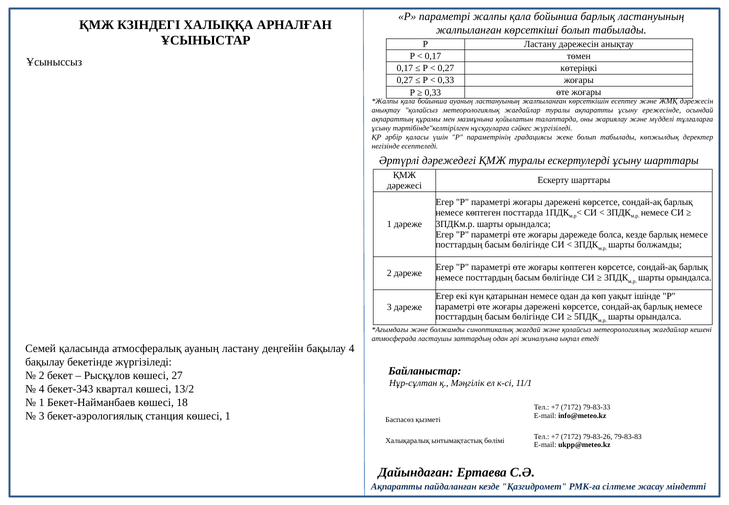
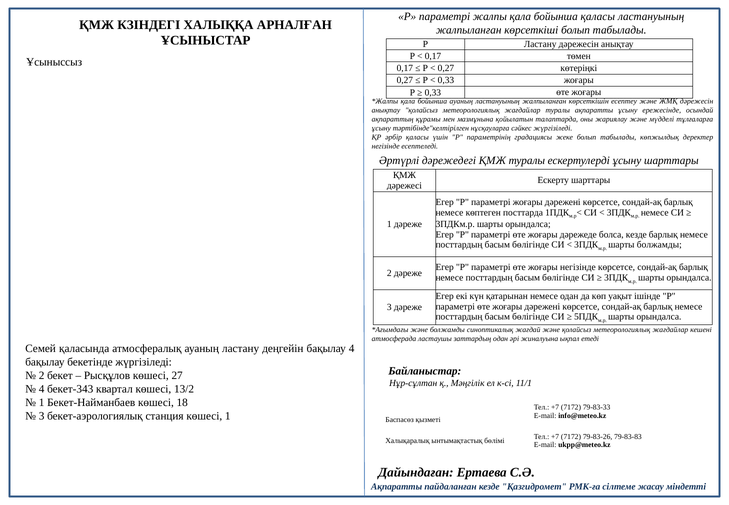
бойынша барлық: барлық -> қаласы (598, 16)
жоғары көптеген: көптеген -> негізінде (578, 267)
